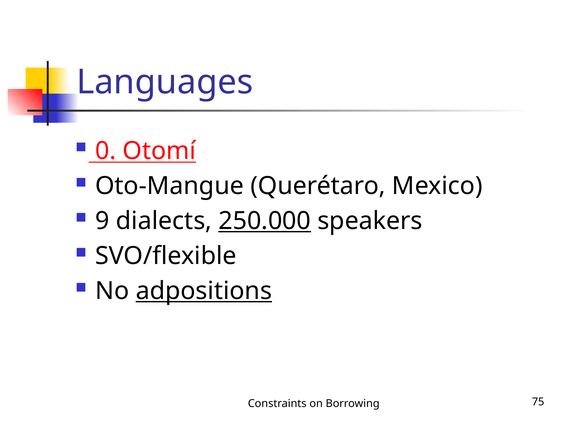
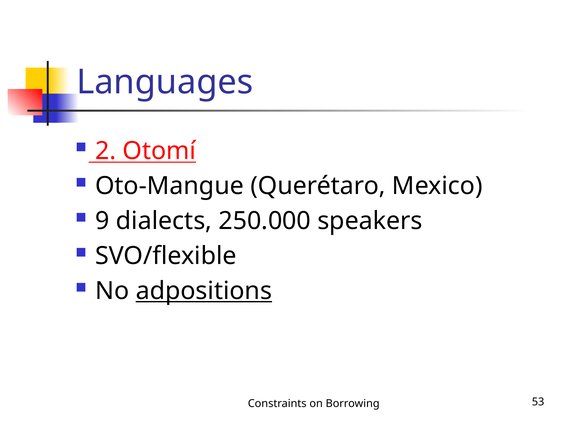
0: 0 -> 2 (106, 151)
250.000 underline: present -> none (265, 221)
75: 75 -> 53 (538, 401)
